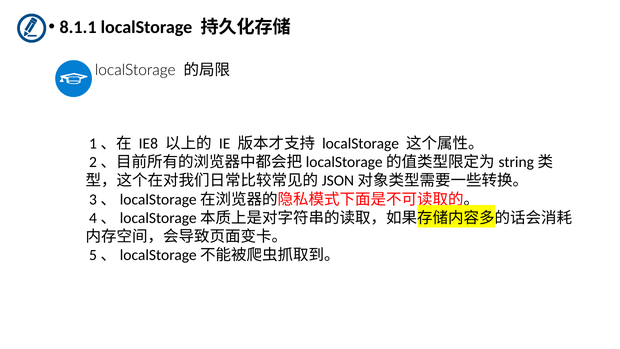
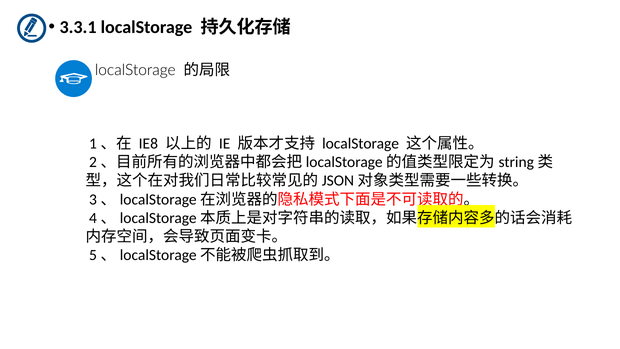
8.1.1: 8.1.1 -> 3.3.1 (78, 27)
